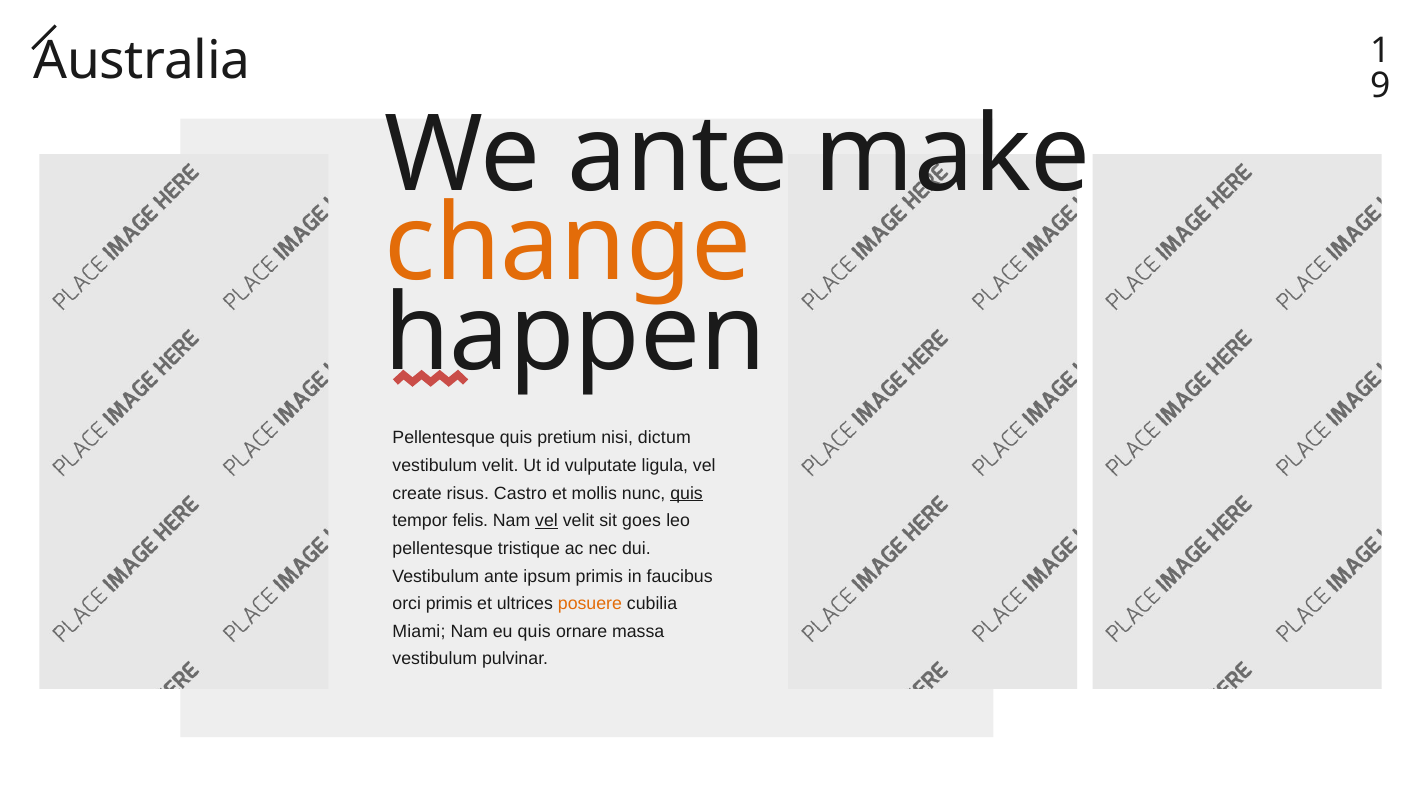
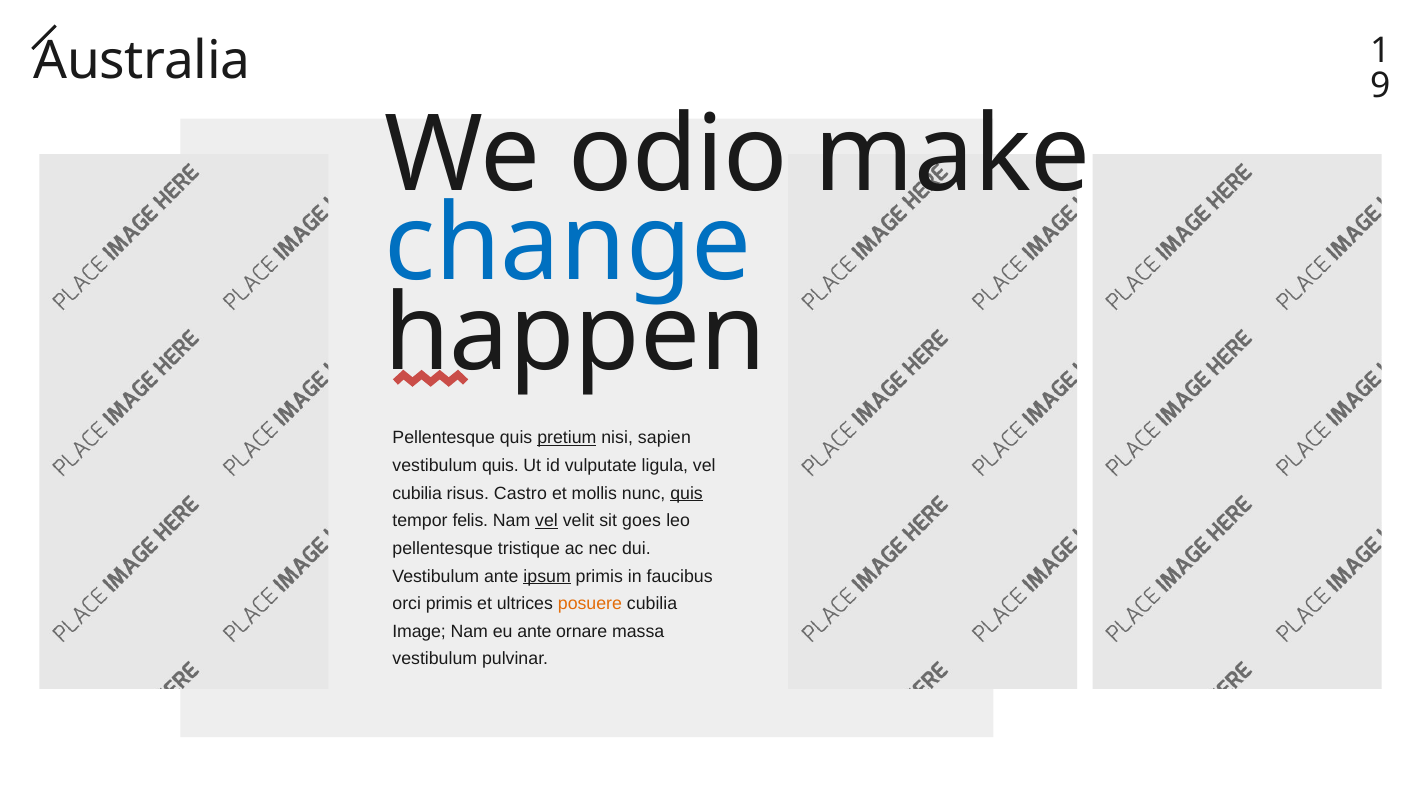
We ante: ante -> odio (678, 155)
change colour: orange -> blue (568, 245)
pretium underline: none -> present (567, 438)
dictum: dictum -> sapien (664, 438)
vestibulum velit: velit -> quis (500, 466)
create: create -> cubilia (417, 493)
ipsum underline: none -> present (547, 576)
Miami: Miami -> Image (419, 632)
eu quis: quis -> ante (534, 632)
